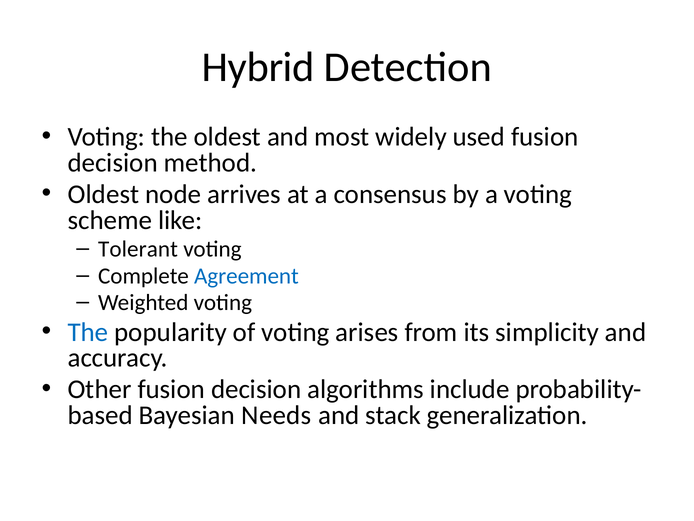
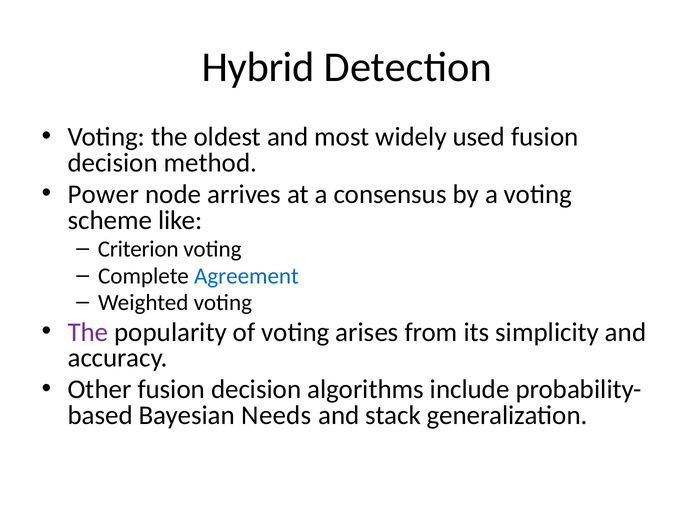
Oldest: Oldest -> Power (103, 194)
Tolerant: Tolerant -> Criterion (138, 249)
The colour: blue -> purple (88, 332)
